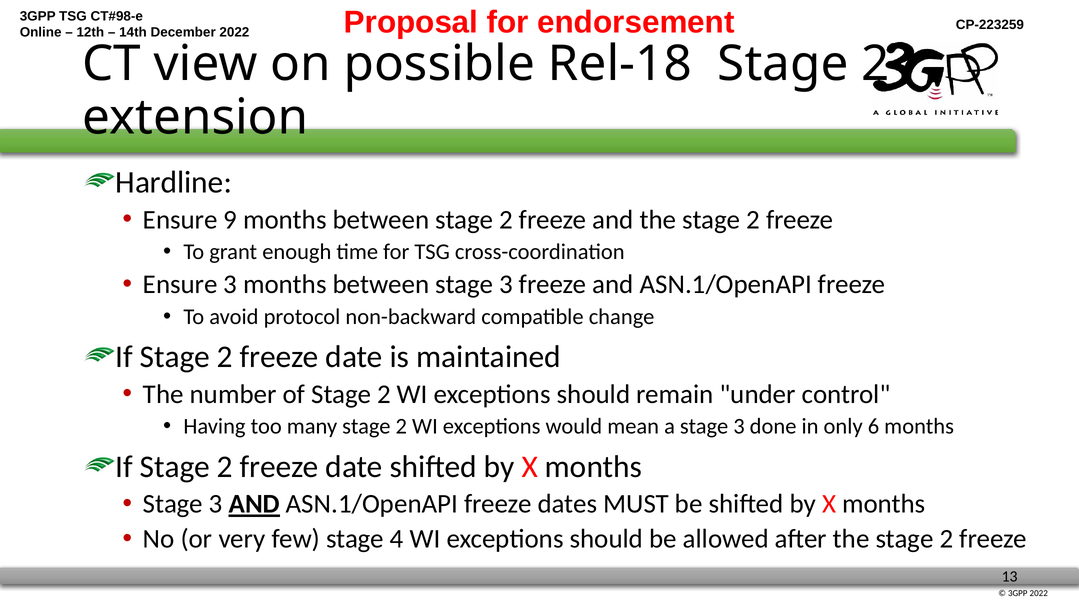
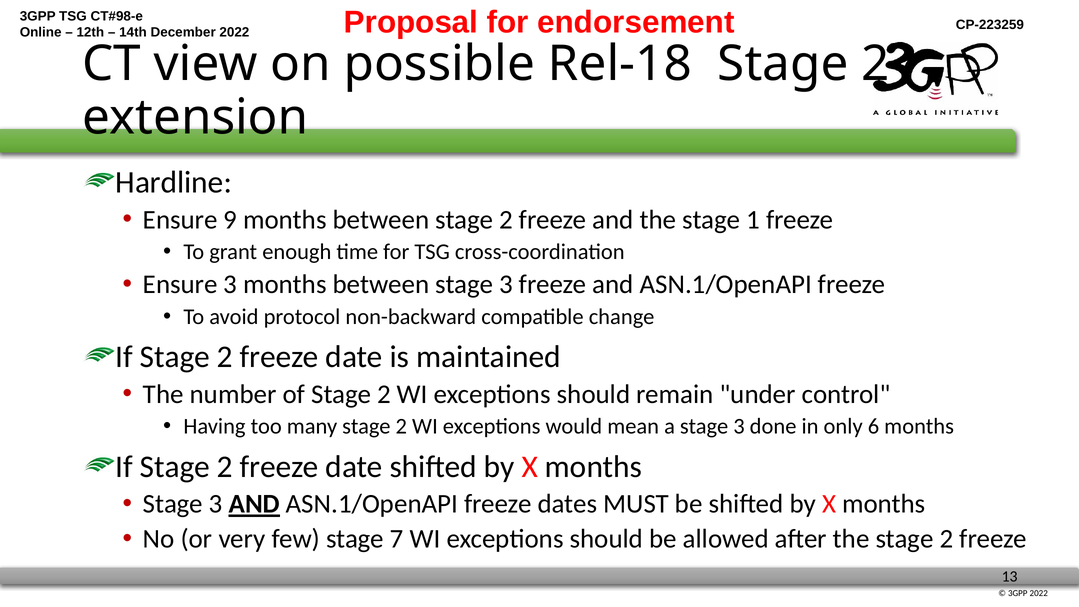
and the stage 2: 2 -> 1 (753, 220)
4: 4 -> 7 (397, 539)
